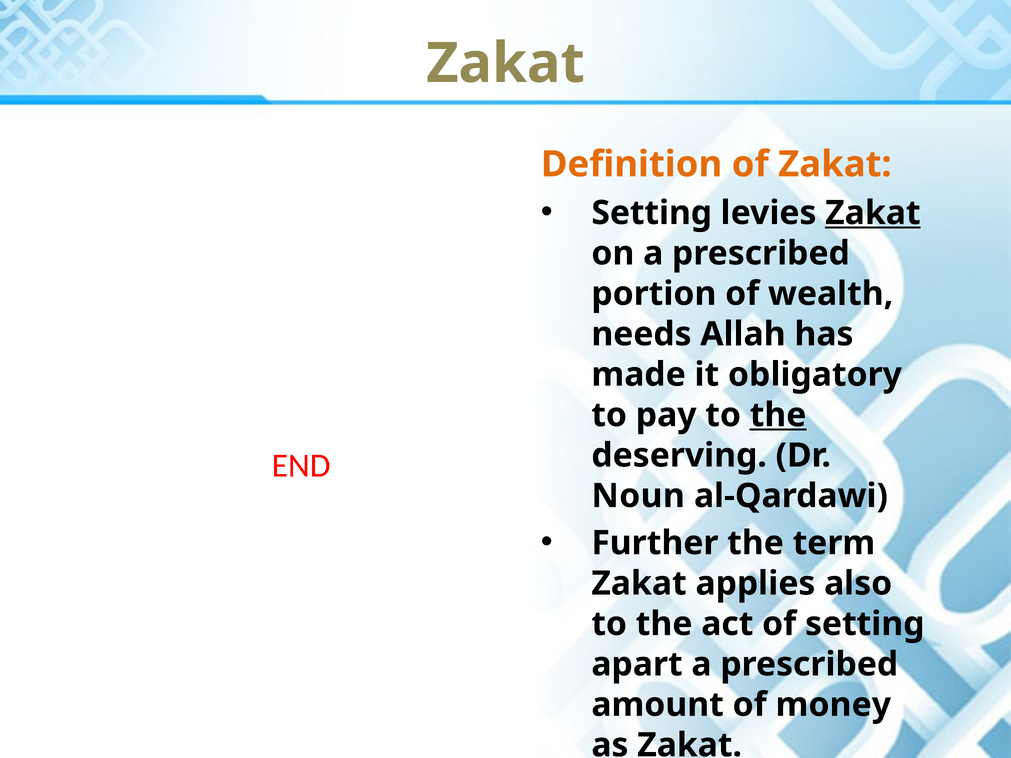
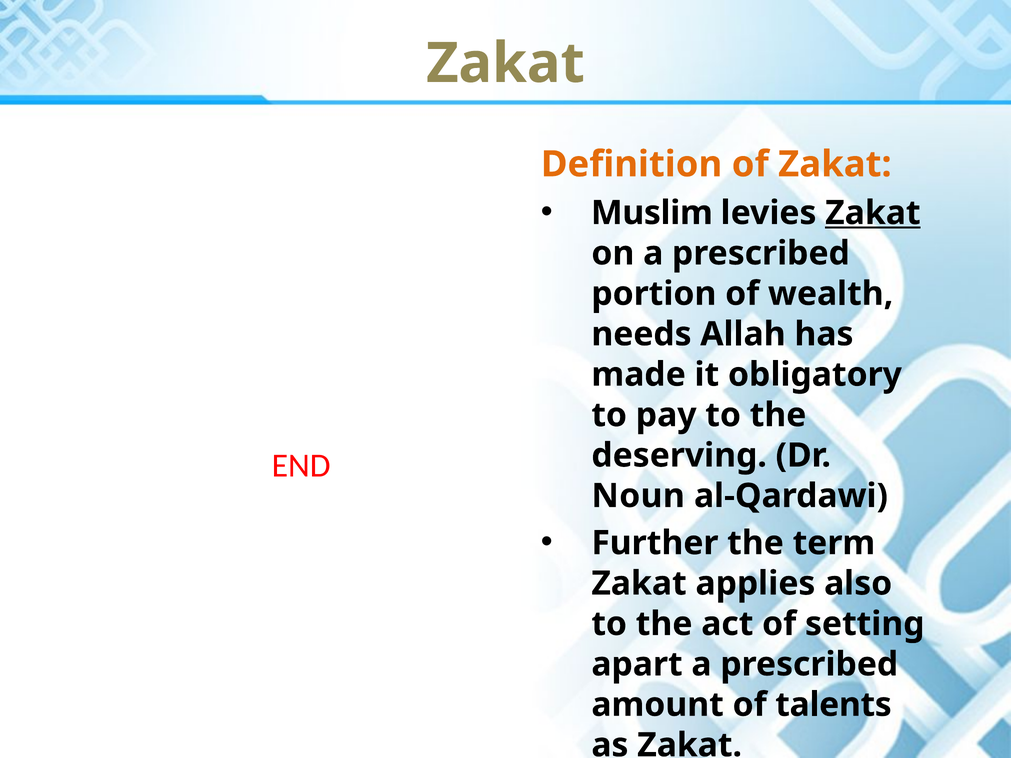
Setting: Setting -> Muslim (652, 213)
the underline: present -> none (778, 415)
money: money -> talents (833, 705)
